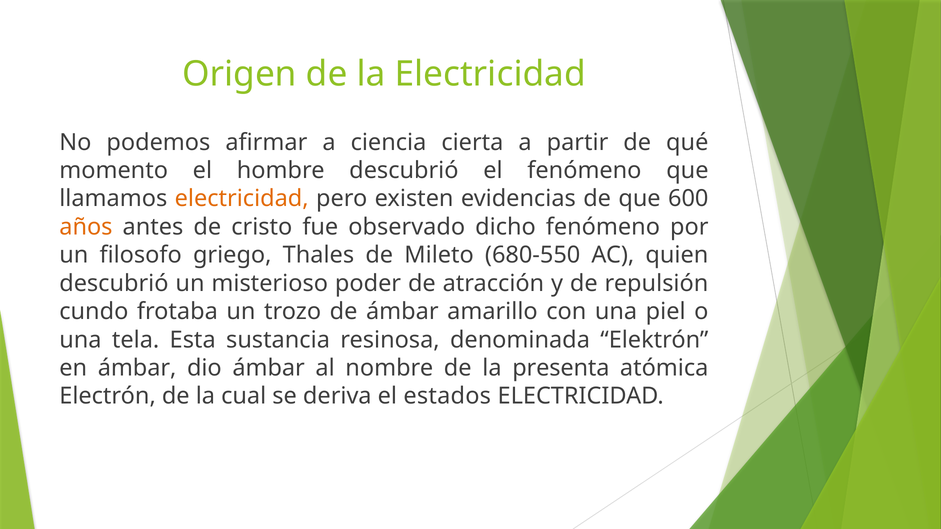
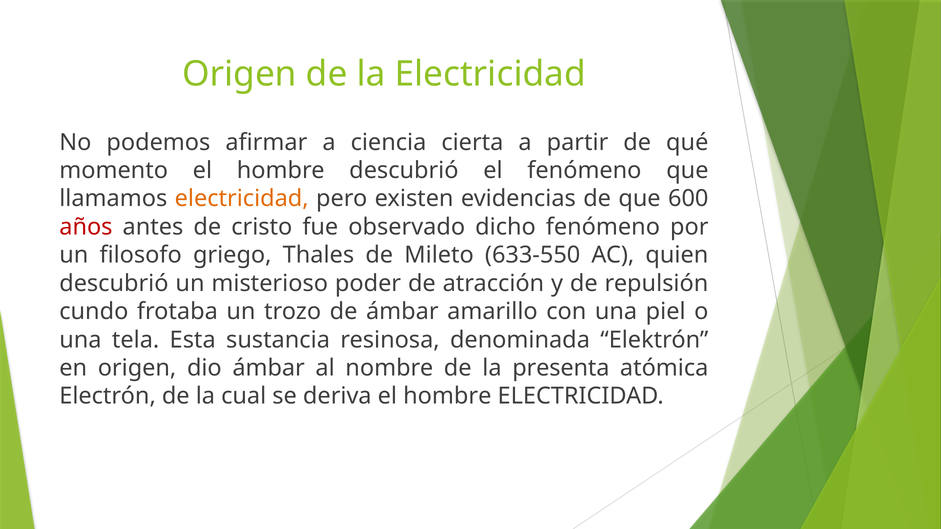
años colour: orange -> red (86, 227)
680-550: 680-550 -> 633-550 (533, 255)
en ámbar: ámbar -> origen (137, 368)
deriva el estados: estados -> hombre (447, 396)
